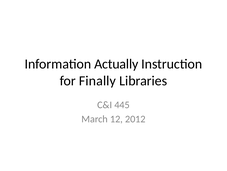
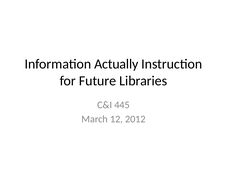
Finally: Finally -> Future (98, 80)
